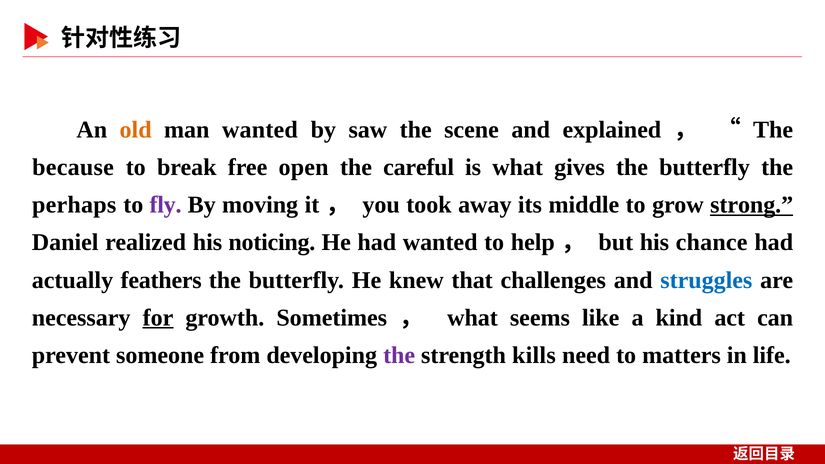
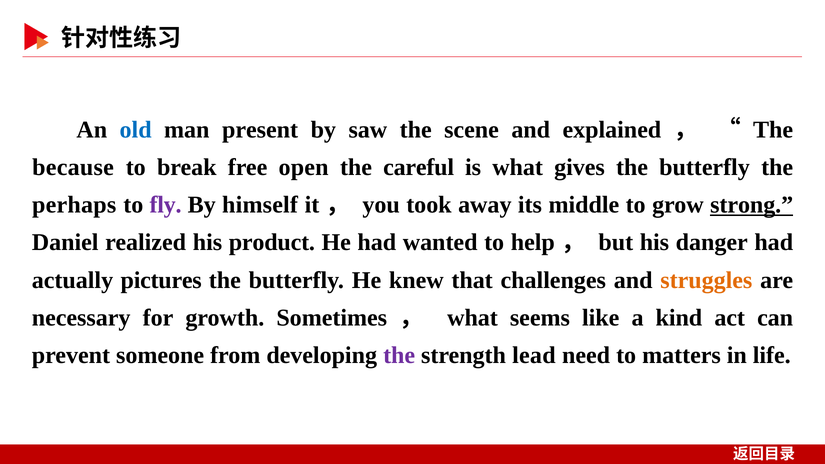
old colour: orange -> blue (136, 130)
man wanted: wanted -> present (260, 130)
moving: moving -> himself (260, 205)
noticing: noticing -> product (272, 243)
chance: chance -> danger (712, 243)
feathers: feathers -> pictures (161, 280)
struggles colour: blue -> orange (706, 280)
for underline: present -> none (158, 318)
kills: kills -> lead (534, 355)
